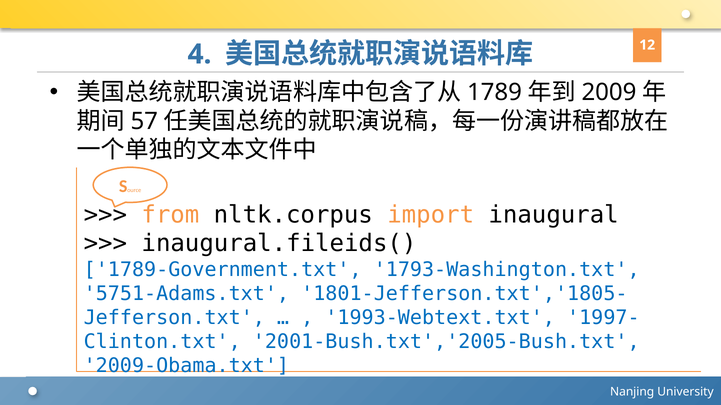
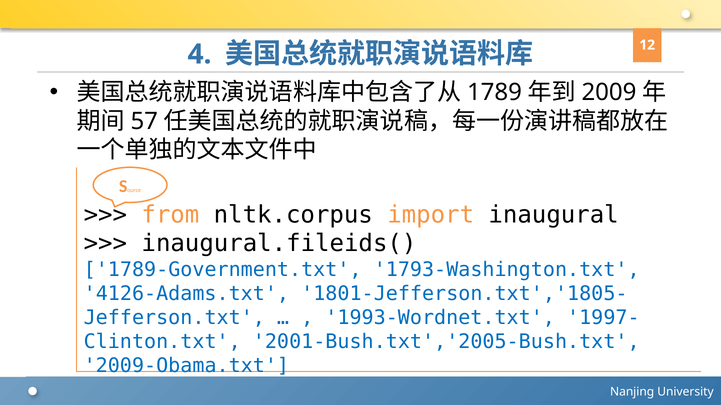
5751-Adams.txt: 5751-Adams.txt -> 4126-Adams.txt (186, 294)
1993-Webtext.txt: 1993-Webtext.txt -> 1993-Wordnet.txt (440, 318)
